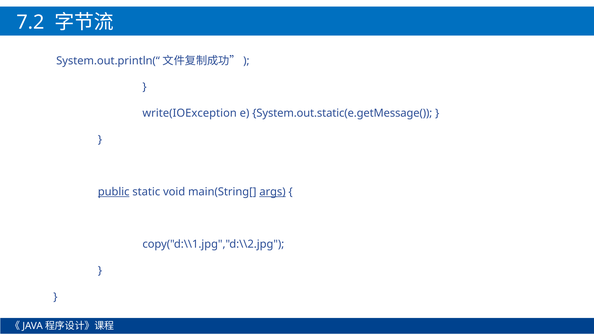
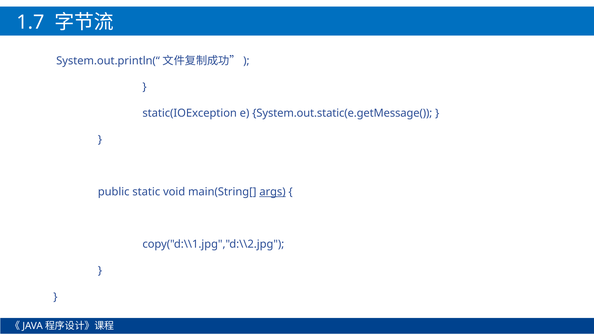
7.2: 7.2 -> 1.7 (30, 22)
write(IOException: write(IOException -> static(IOException (190, 113)
public underline: present -> none (114, 192)
